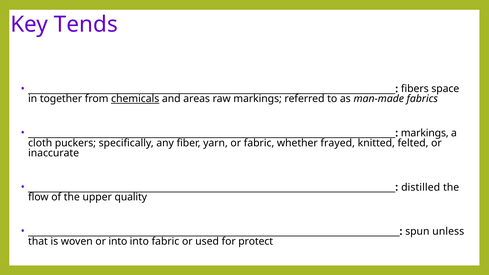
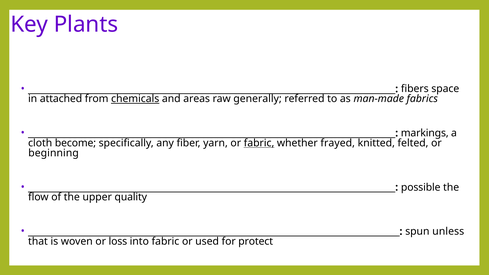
Tends: Tends -> Plants (86, 24)
together: together -> attached (61, 99)
raw markings: markings -> generally (258, 99)
puckers: puckers -> become (75, 143)
fabric underline: none -> present (259, 143)
inaccurate: inaccurate -> beginning (54, 153)
distilled: distilled -> possible (421, 187)
or into: into -> loss (118, 241)
